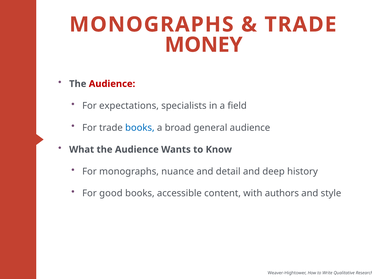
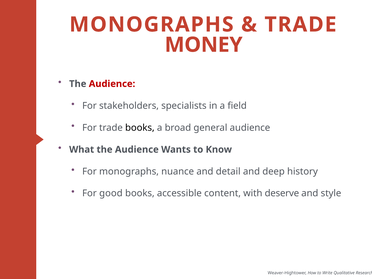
expectations: expectations -> stakeholders (129, 106)
books colour: blue -> black (140, 128)
authors: authors -> deserve (282, 193)
